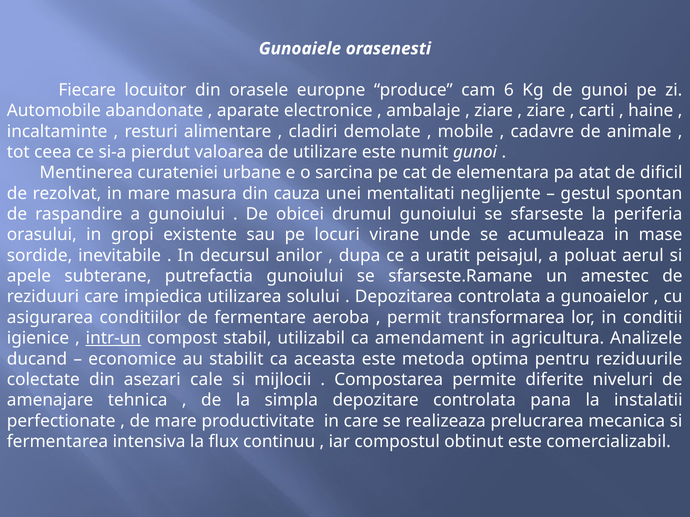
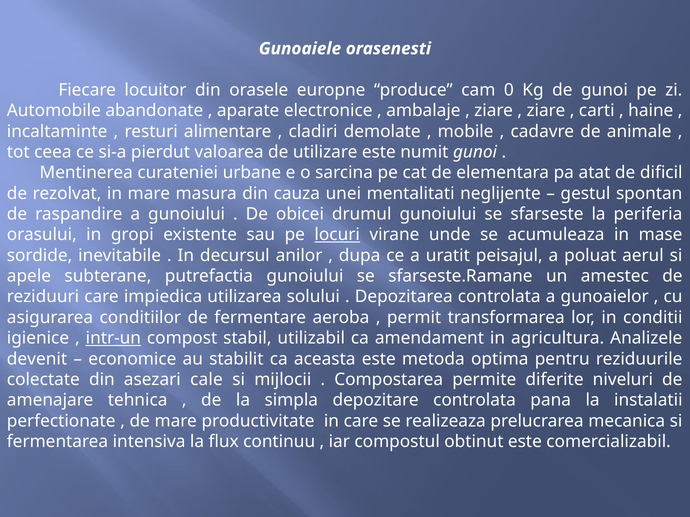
6: 6 -> 0 (509, 90)
locuri underline: none -> present (337, 235)
ducand: ducand -> devenit (37, 359)
